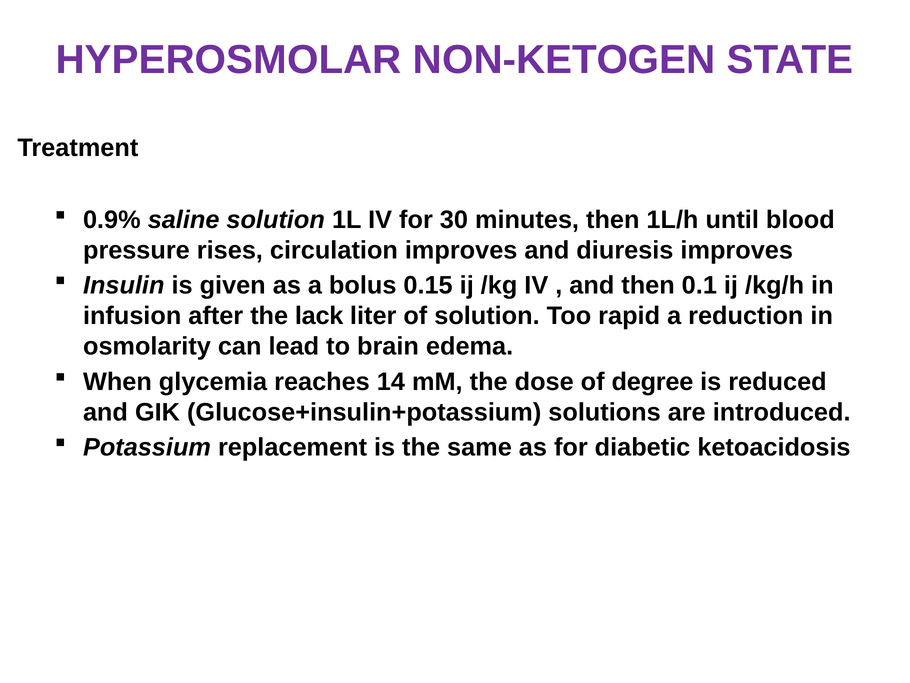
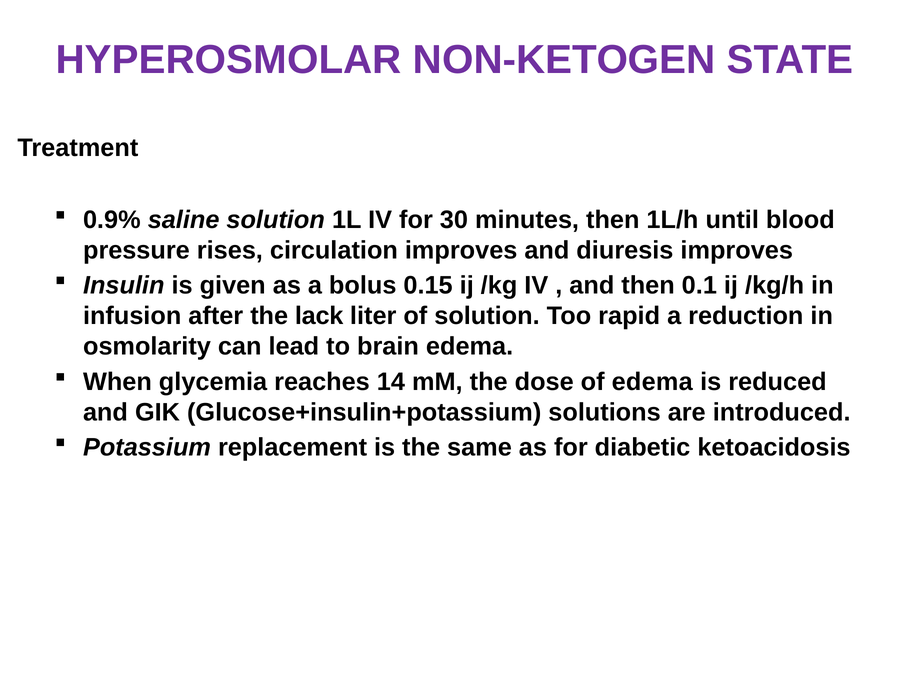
of degree: degree -> edema (652, 382)
